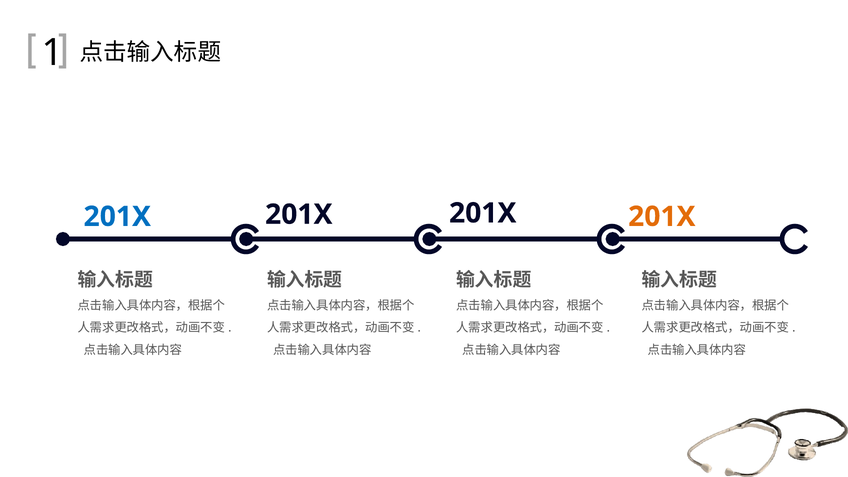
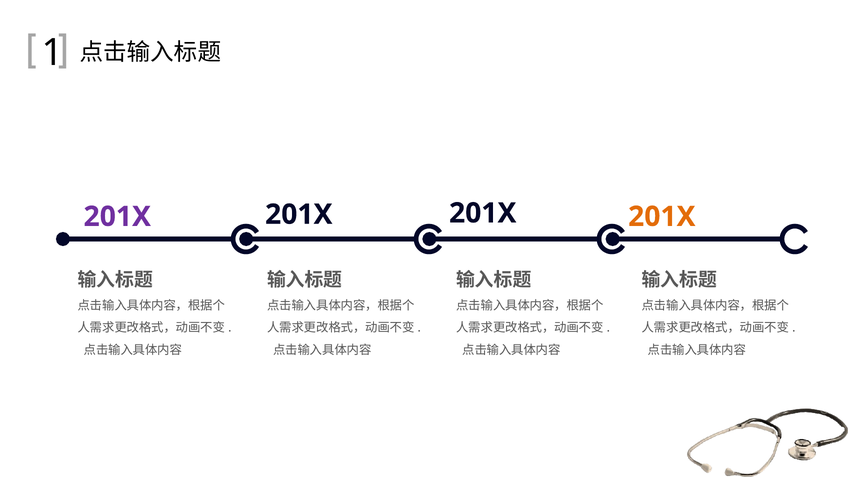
201X colour: blue -> purple (117, 217)
